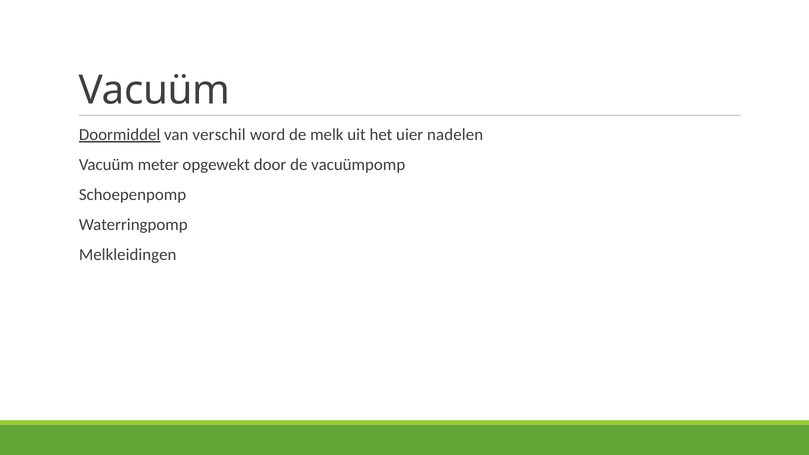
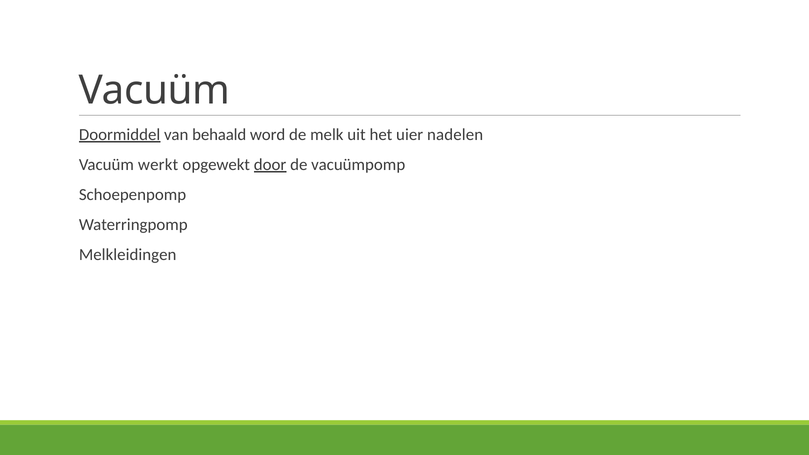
verschil: verschil -> behaald (219, 135)
meter: meter -> werkt (158, 165)
door underline: none -> present (270, 165)
